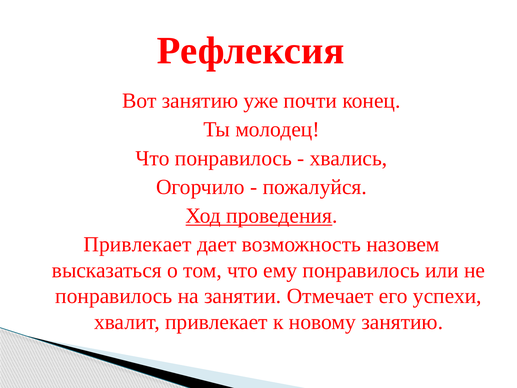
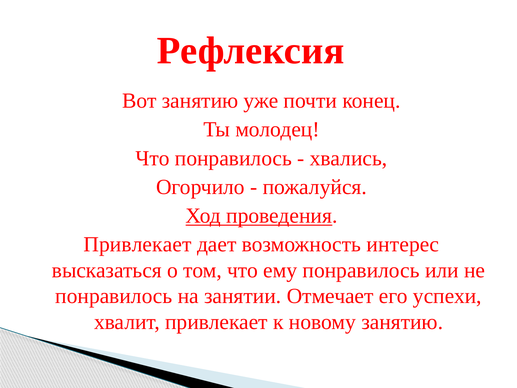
назовем: назовем -> интерес (403, 244)
